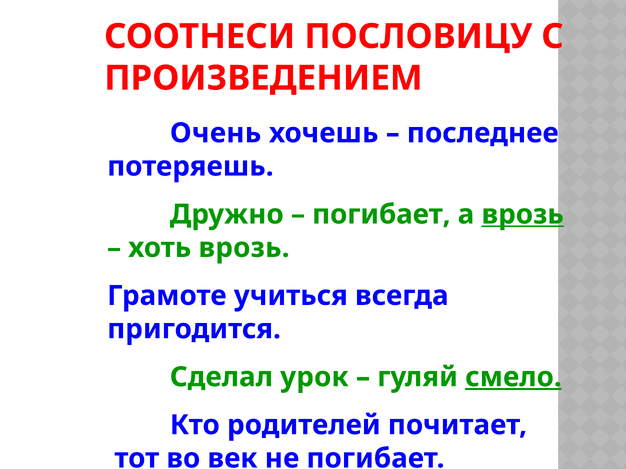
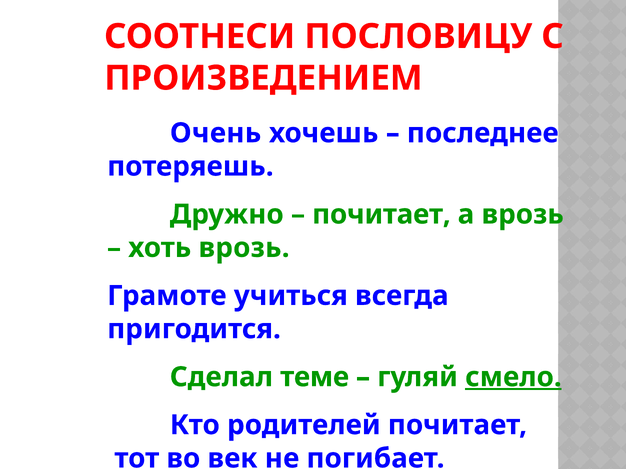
погибает: погибает -> почитает (381, 215)
врозь underline: present -> none (523, 215)
урок: урок -> теме (315, 377)
